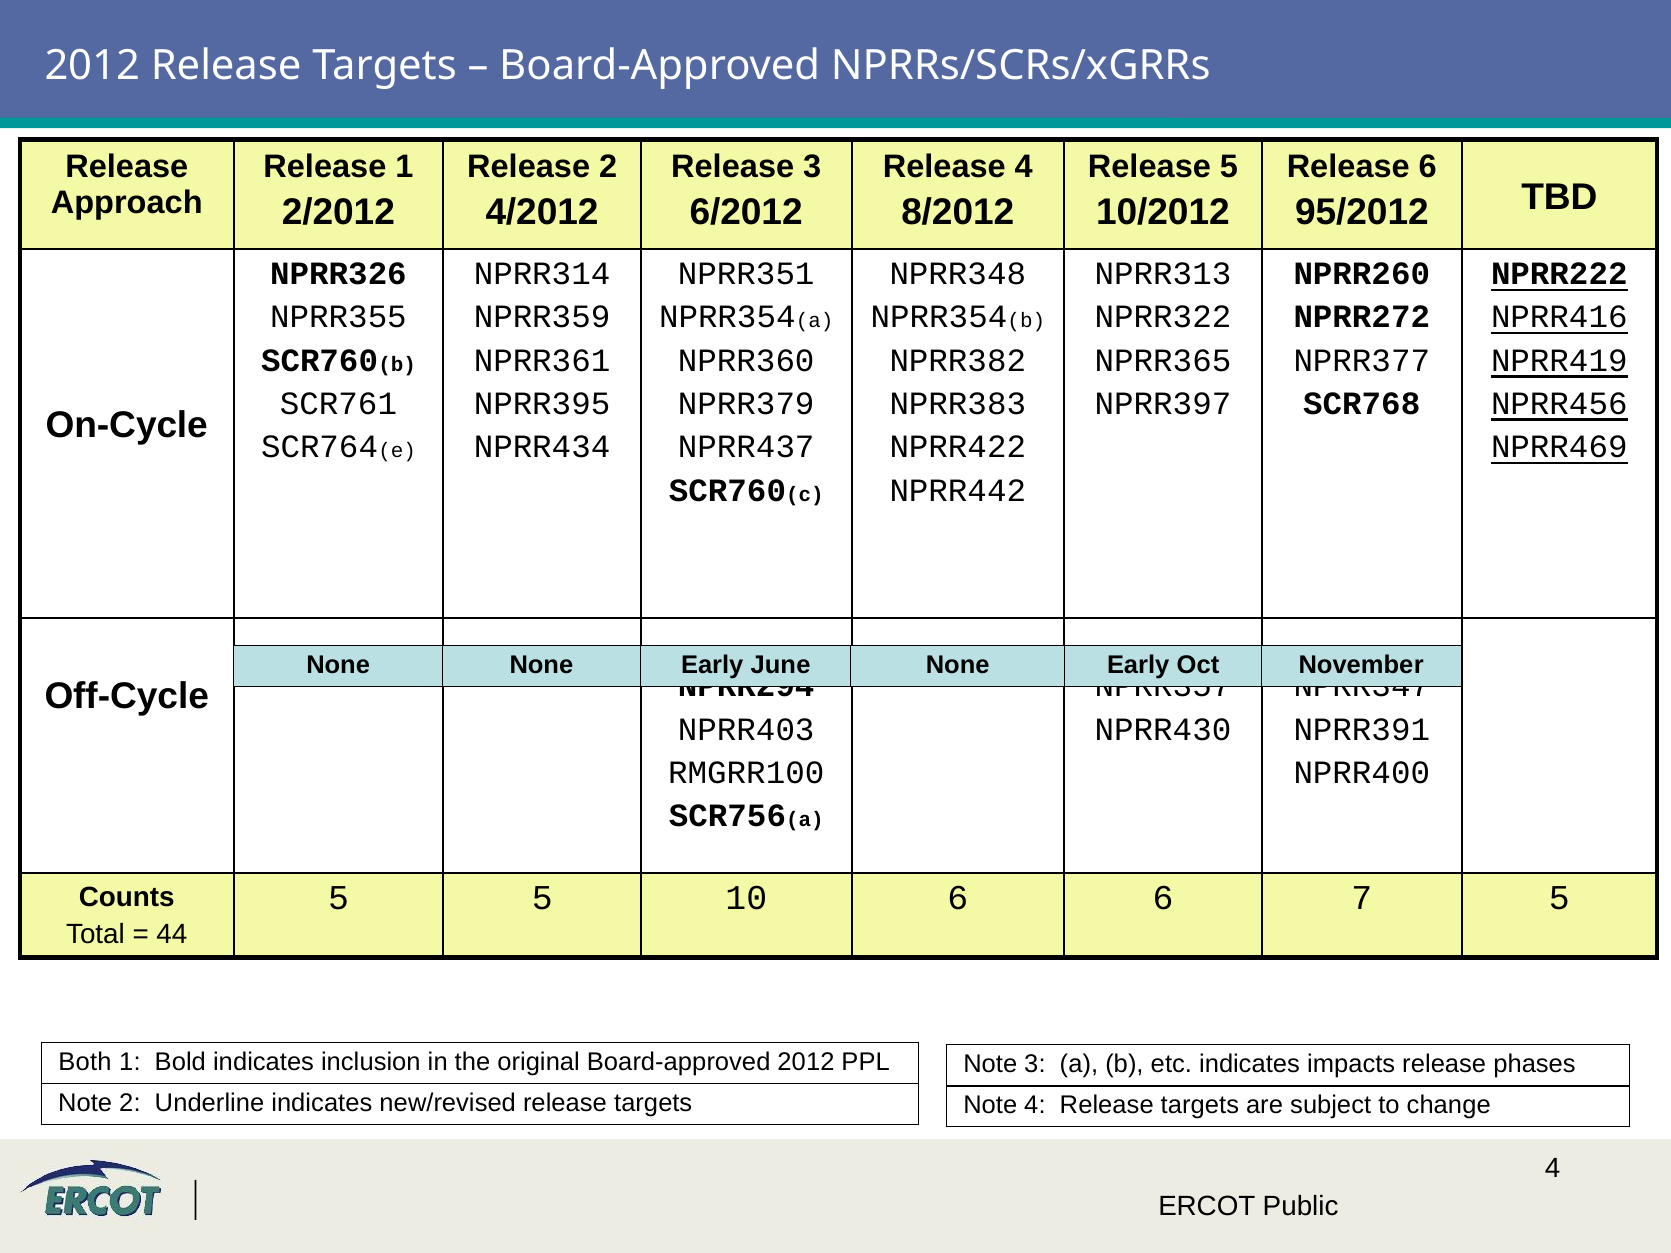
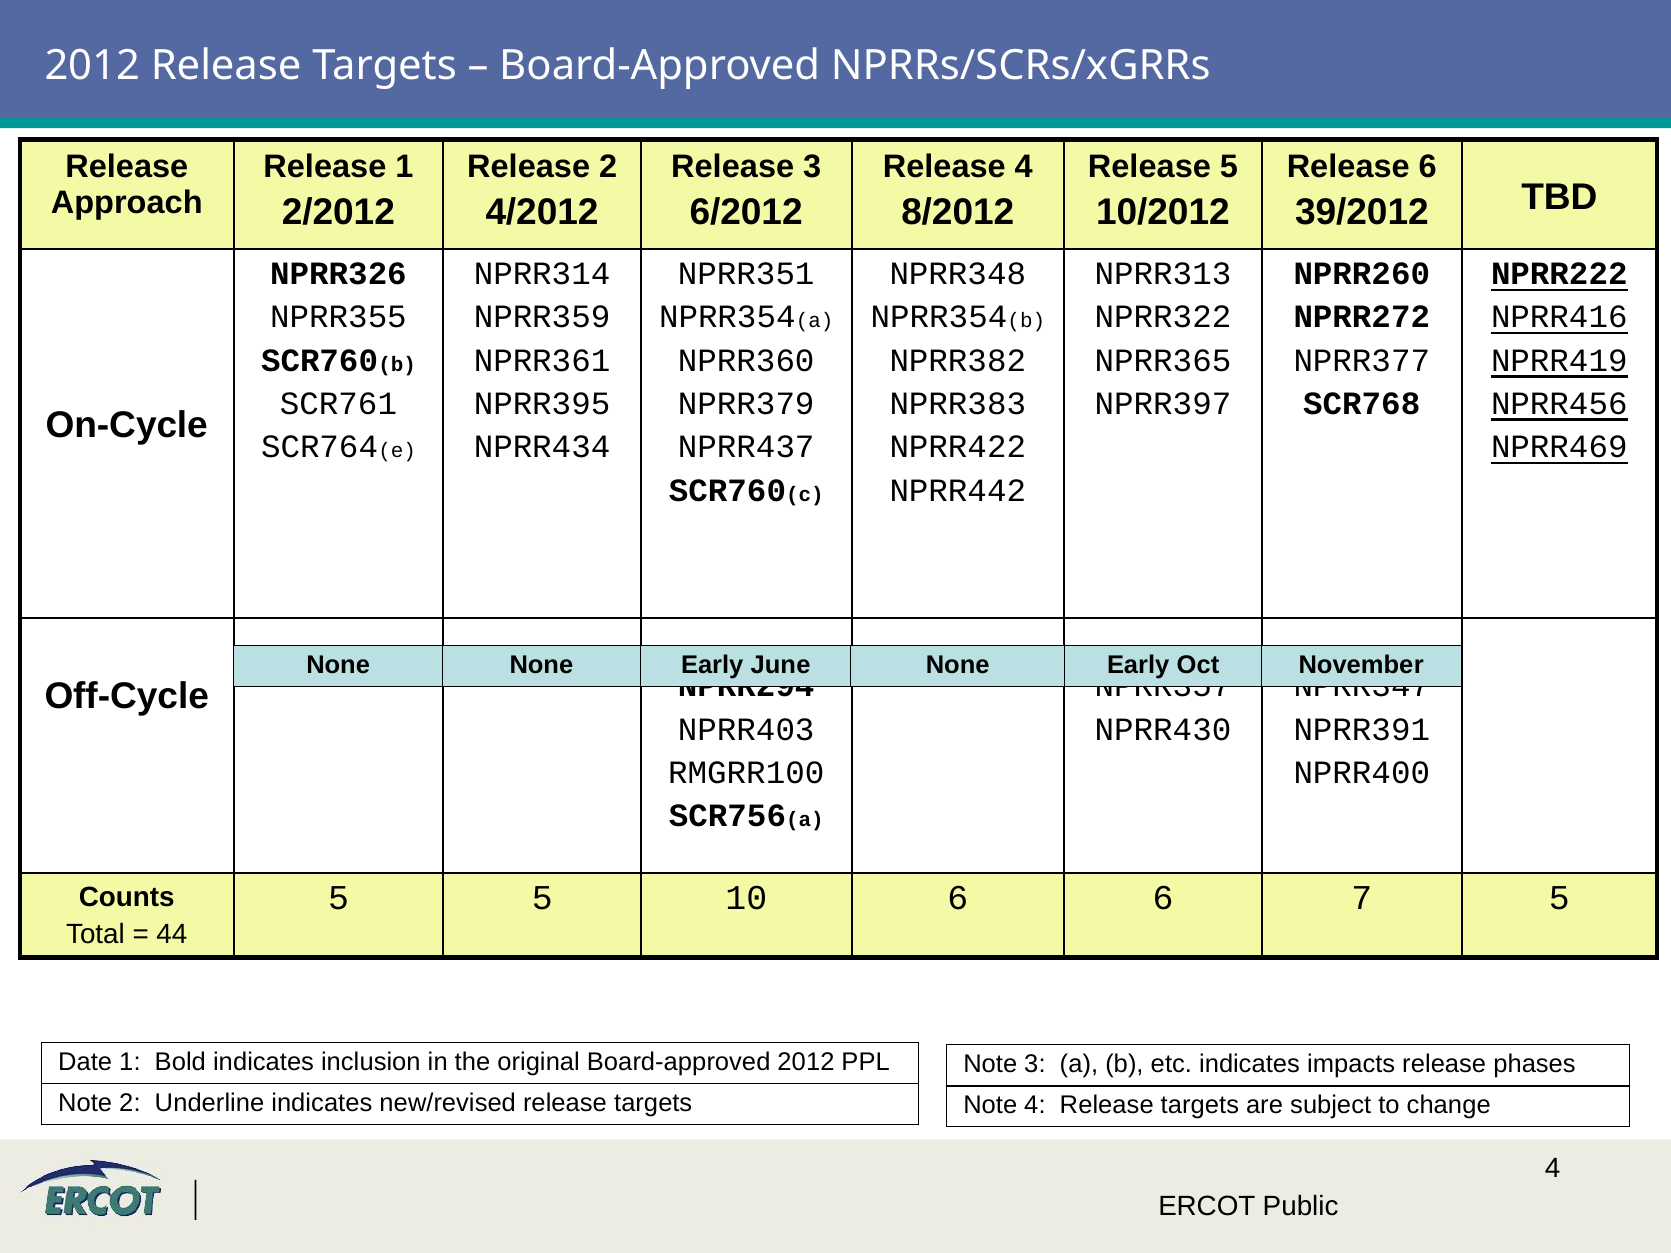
95/2012: 95/2012 -> 39/2012 (1362, 213)
Both: Both -> Date (85, 1062)
